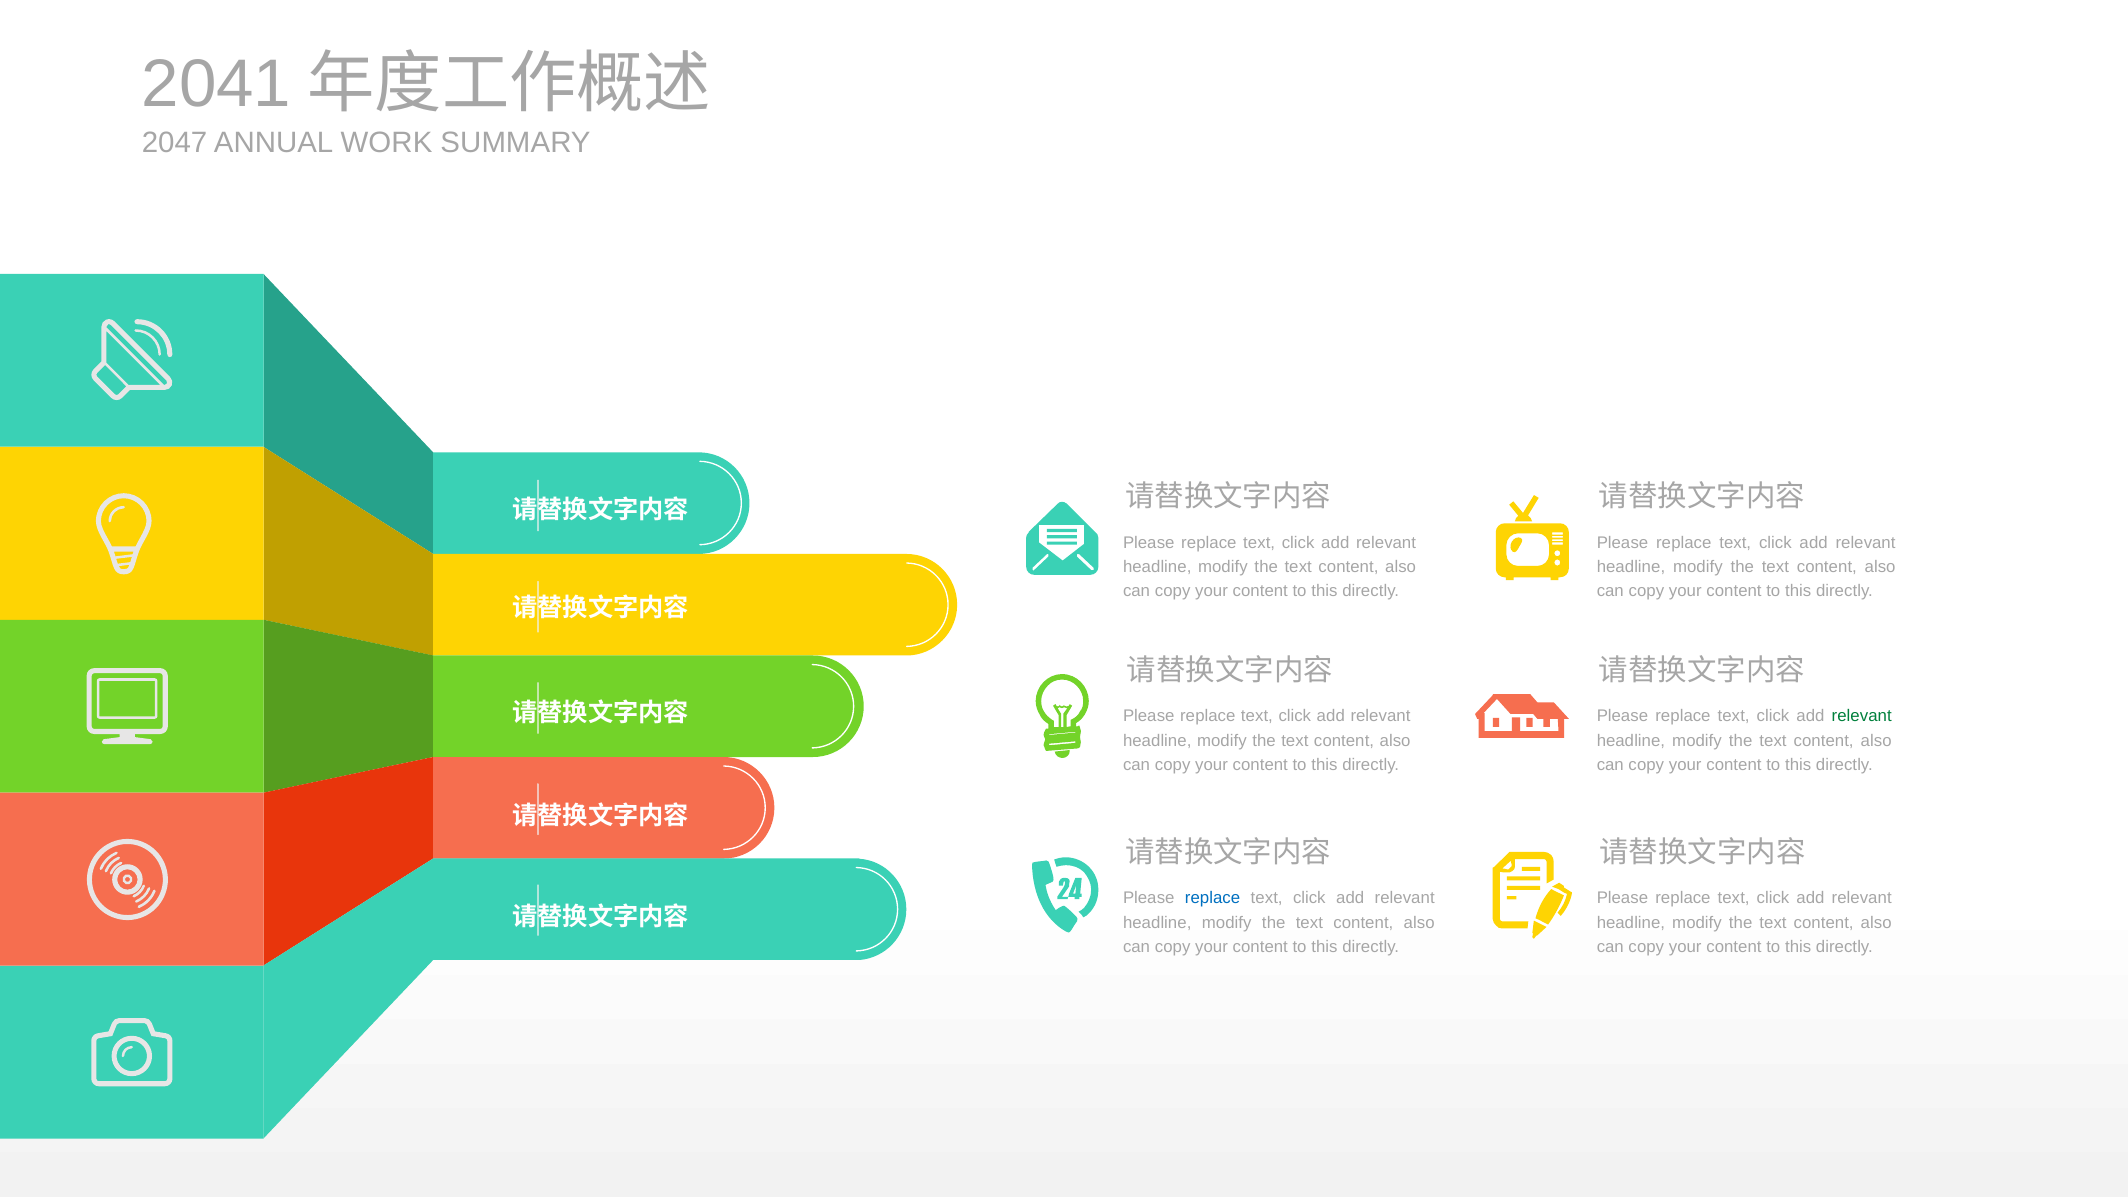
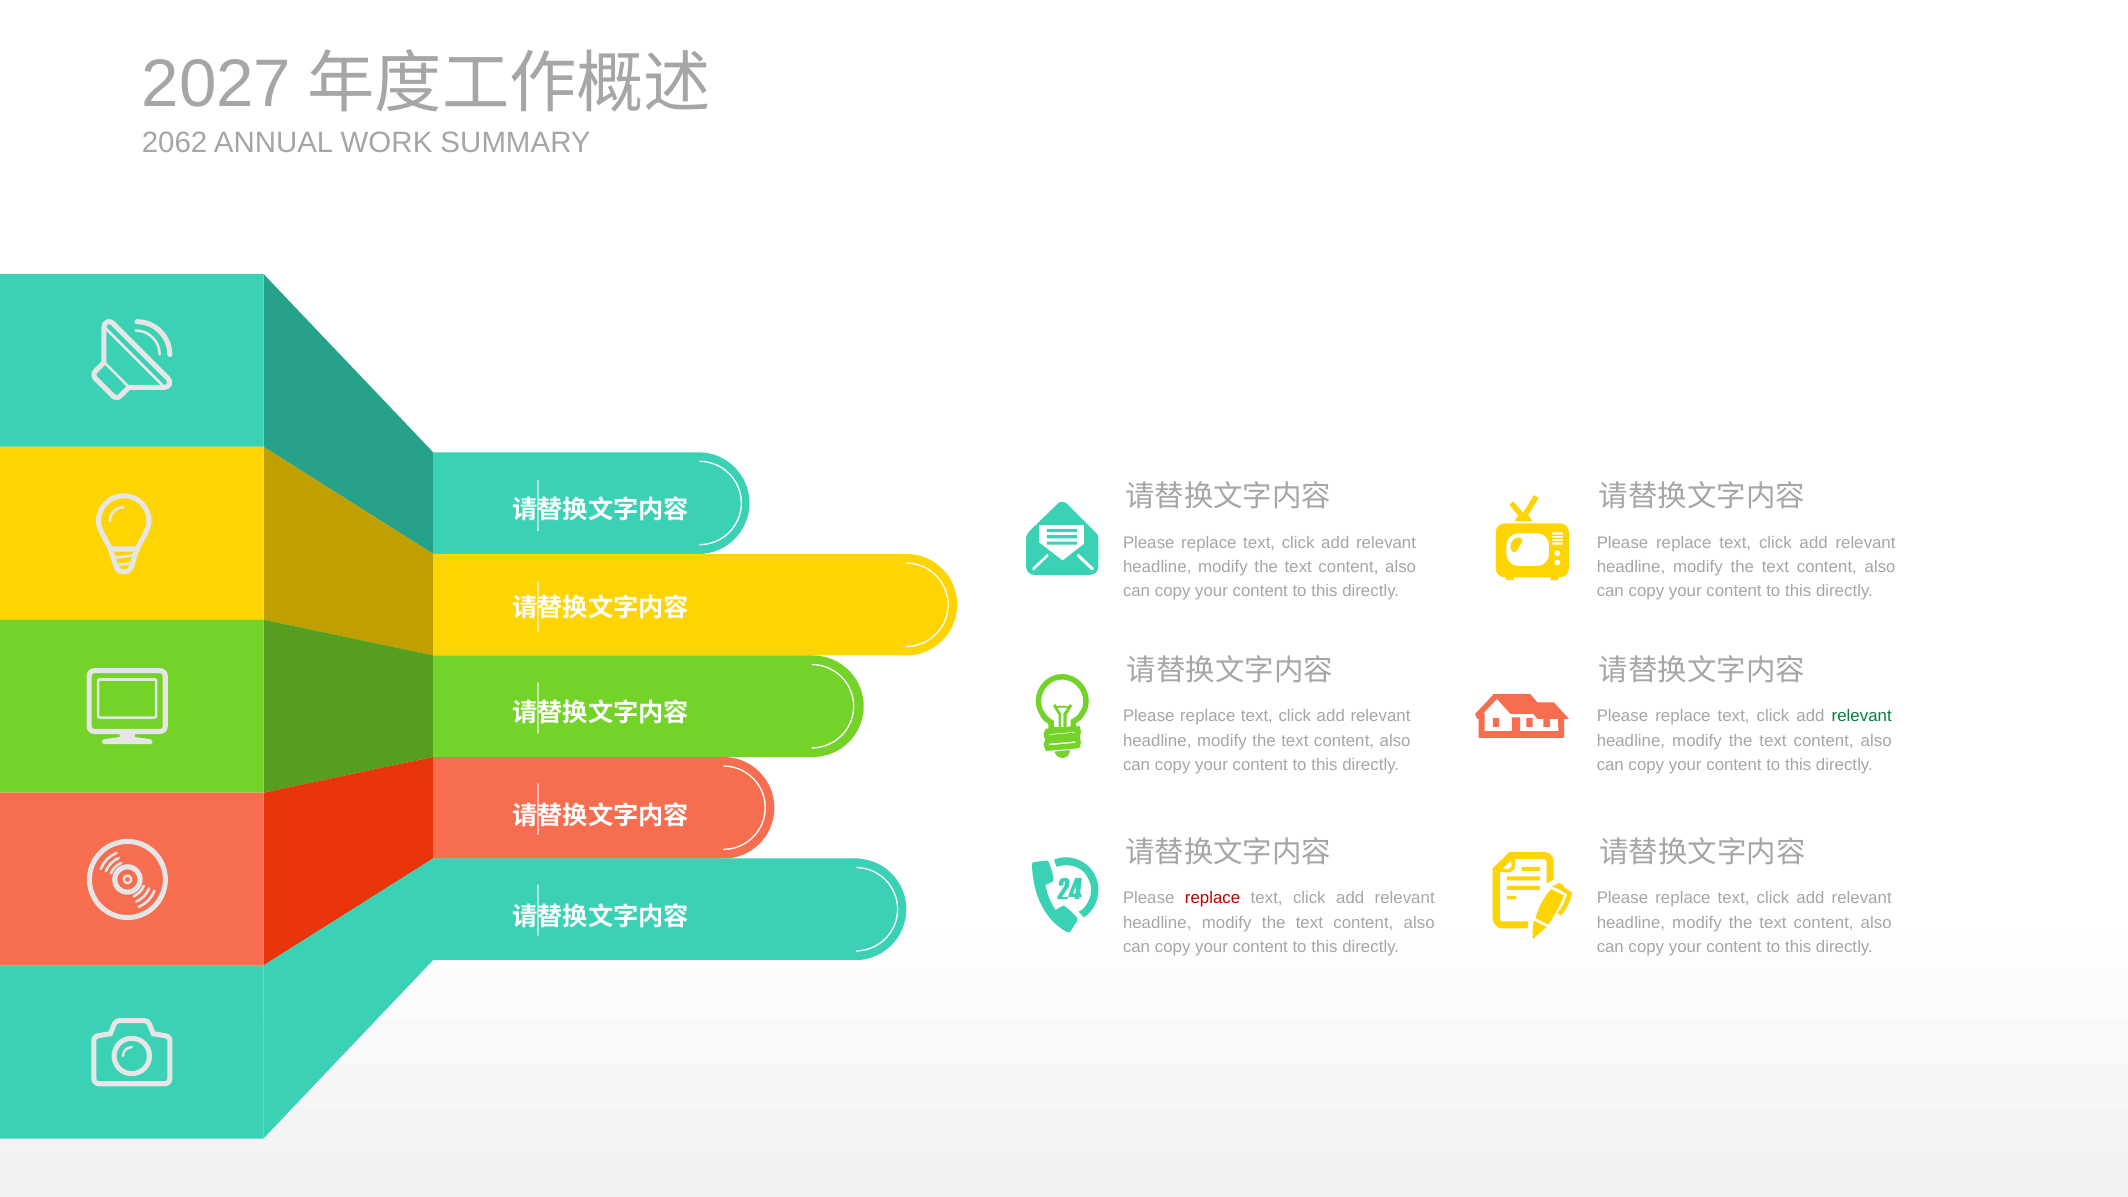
2041: 2041 -> 2027 (217, 84)
2047: 2047 -> 2062 (175, 143)
replace colour: blue -> red (1213, 898)
